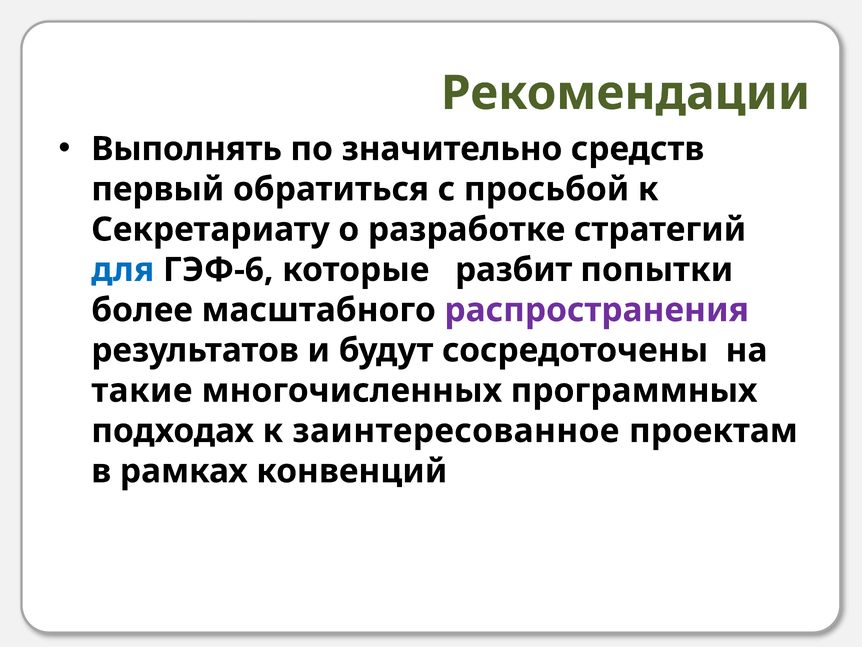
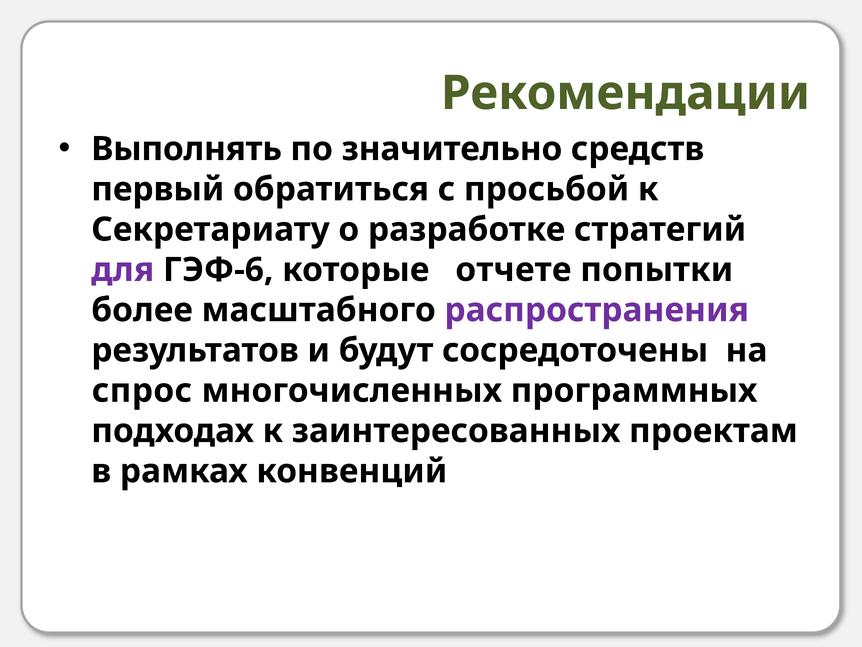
для colour: blue -> purple (123, 270)
разбит: разбит -> отчете (513, 270)
такие: такие -> спрос (142, 390)
заинтересованное: заинтересованное -> заинтересованных (456, 431)
